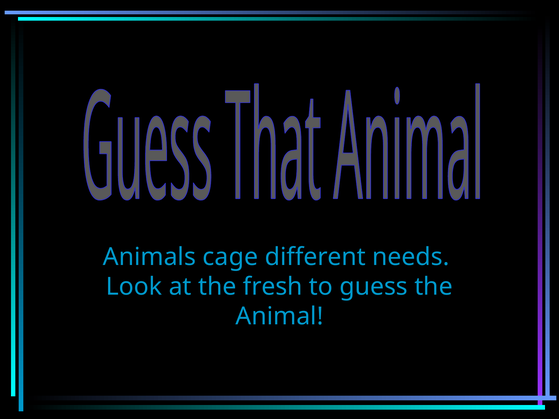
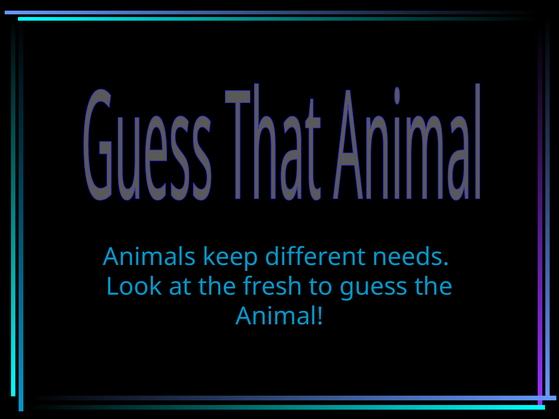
cage: cage -> keep (230, 257)
